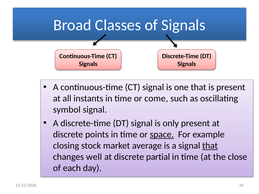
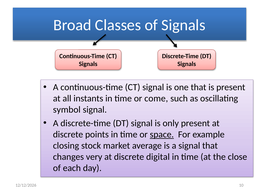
that underline: present -> none (210, 146)
well: well -> very (94, 157)
partial: partial -> digital (158, 157)
